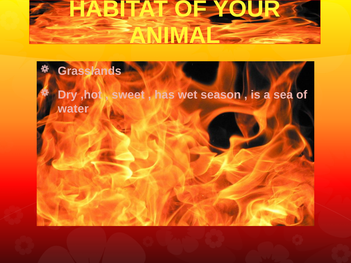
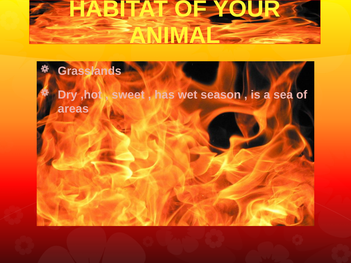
water: water -> areas (73, 109)
